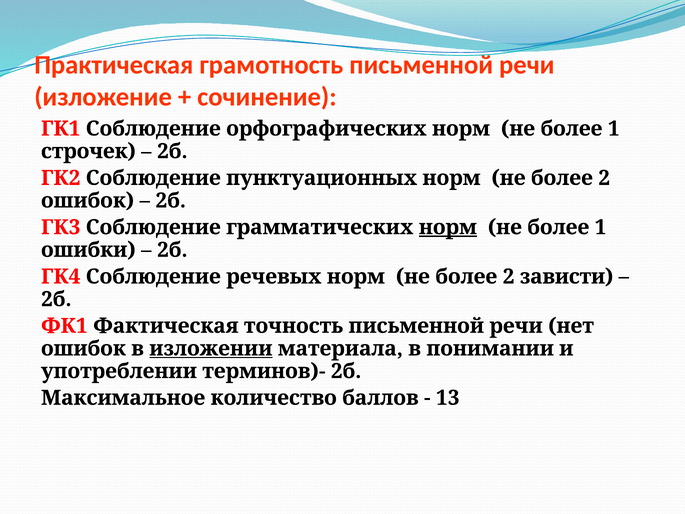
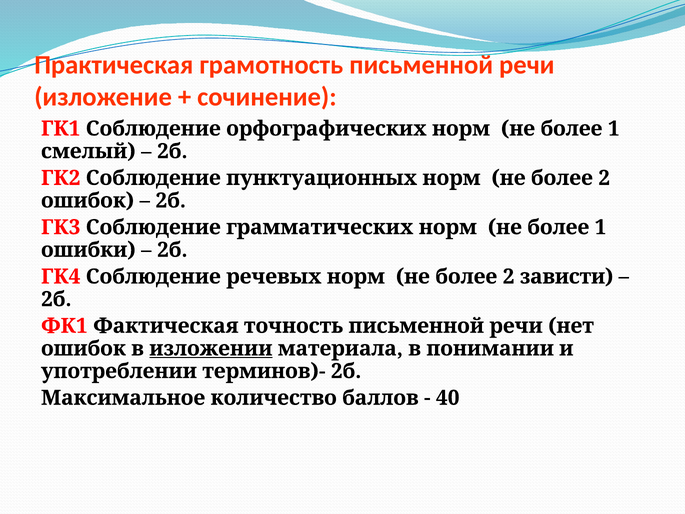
строчек: строчек -> смелый (88, 151)
норм underline: present -> none (448, 227)
13: 13 -> 40 (448, 398)
